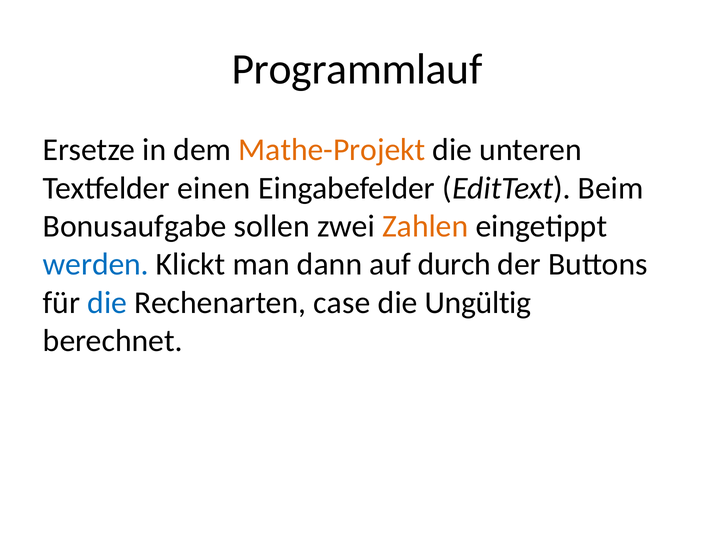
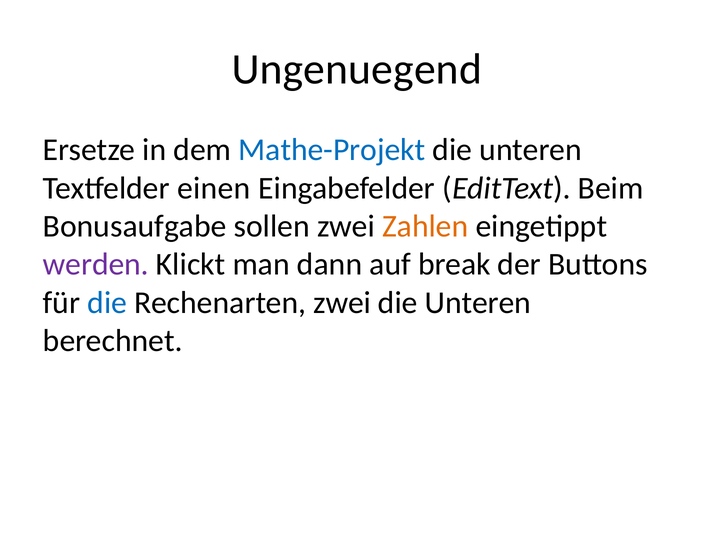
Programmlauf: Programmlauf -> Ungenuegend (357, 69)
Mathe-Projekt colour: orange -> blue (332, 150)
werden colour: blue -> purple (96, 264)
durch: durch -> break (454, 264)
Rechenarten case: case -> zwei (342, 302)
Ungültig: Ungültig -> Unteren (478, 302)
